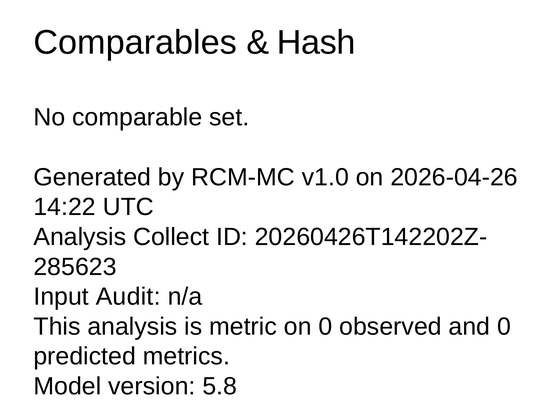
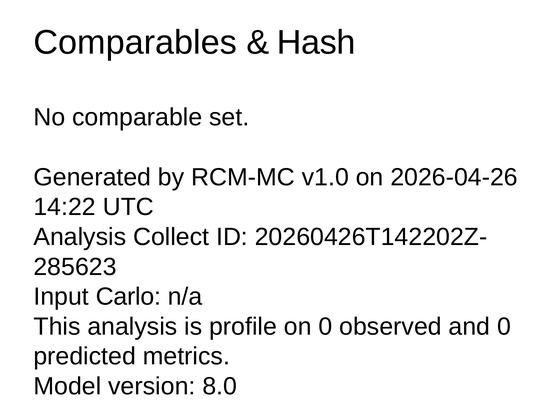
Audit: Audit -> Carlo (128, 297)
metric: metric -> profile (243, 327)
5.8: 5.8 -> 8.0 (220, 386)
